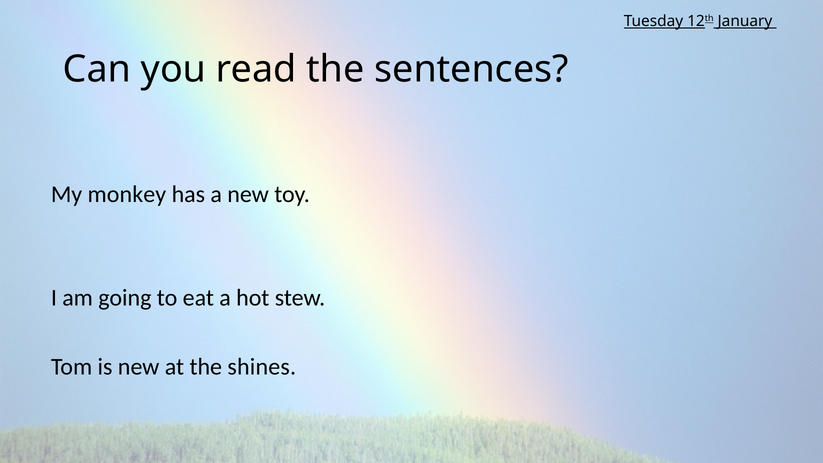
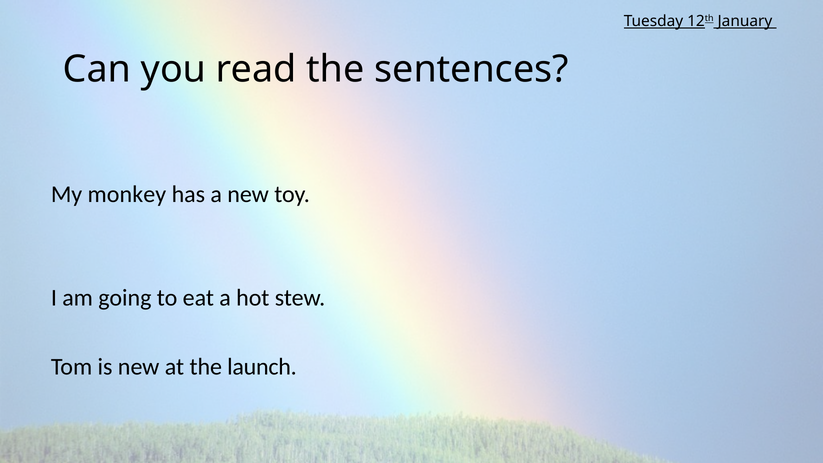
shines: shines -> launch (262, 367)
